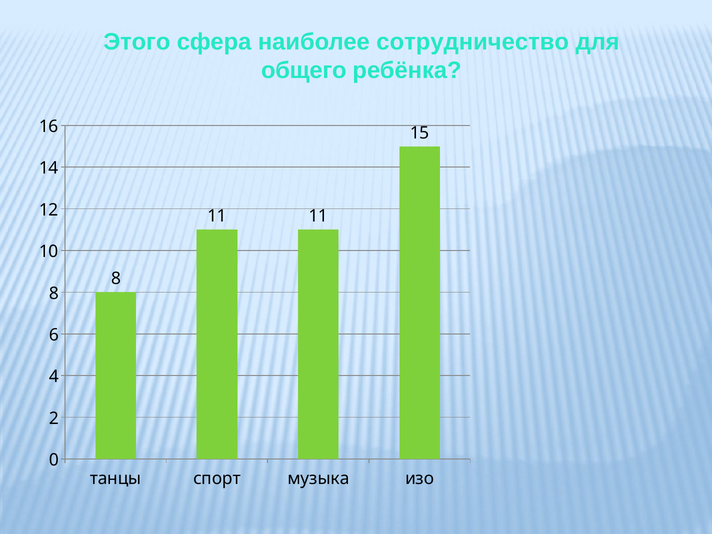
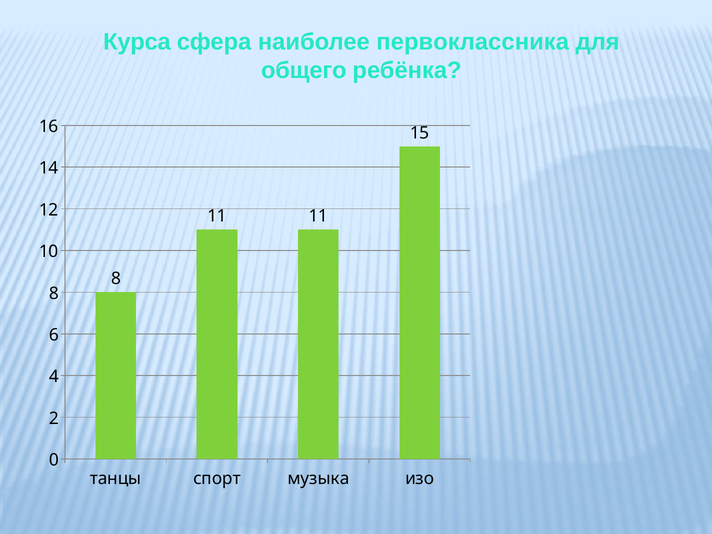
Этого: Этого -> Курса (137, 42)
сотрудничество: сотрудничество -> первоклассника (473, 42)
